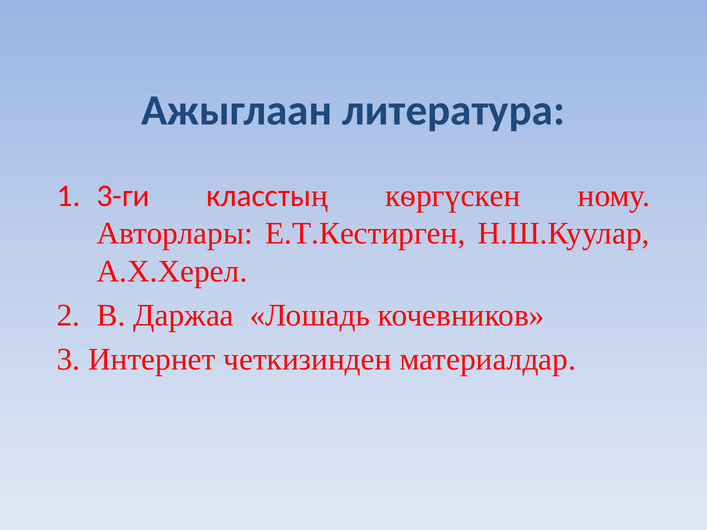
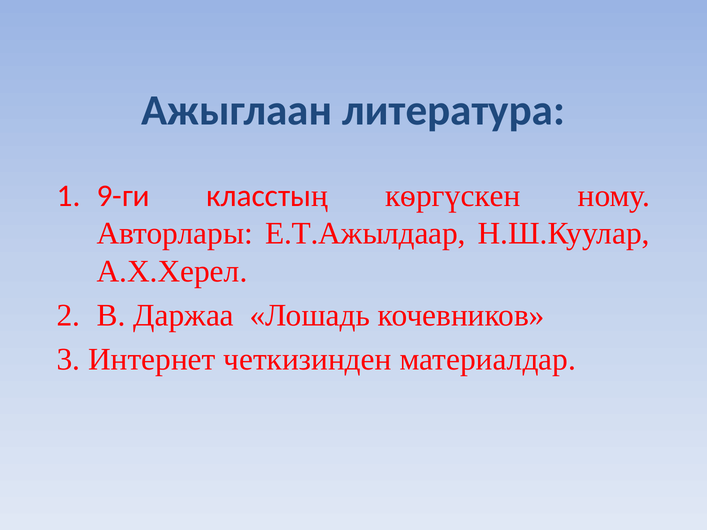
3-ги: 3-ги -> 9-ги (123, 196)
Е.Т.Кестирген: Е.Т.Кестирген -> Е.Т.Ажылдаар (365, 234)
